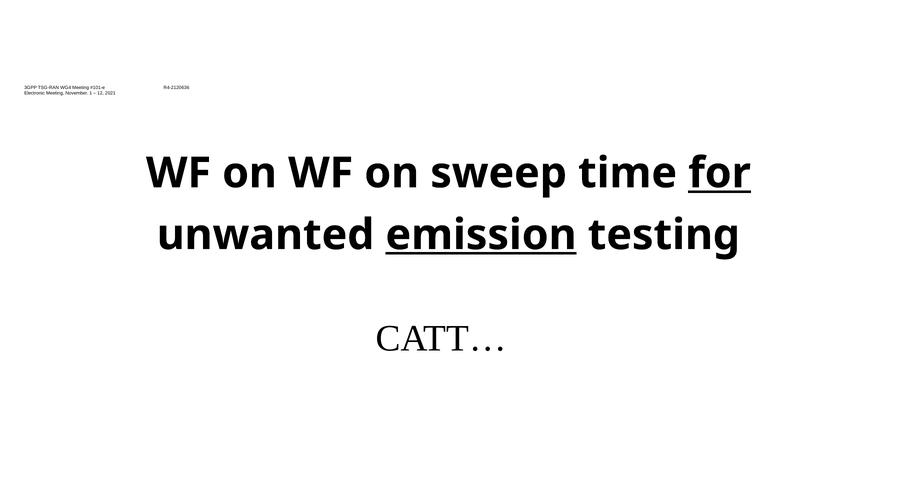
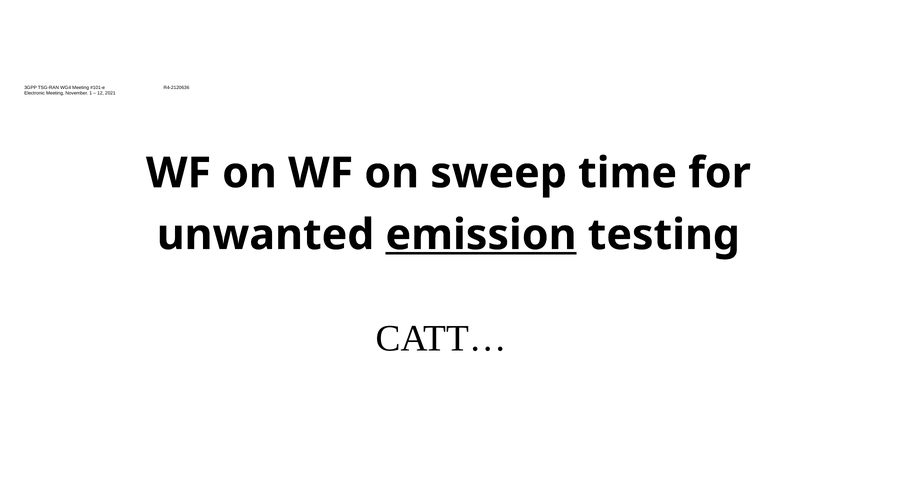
for underline: present -> none (720, 173)
